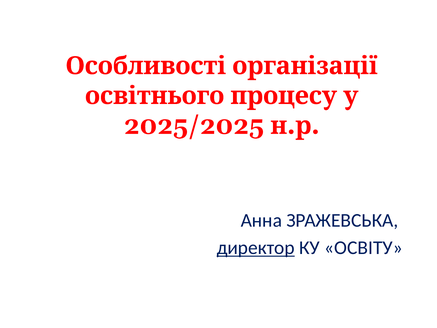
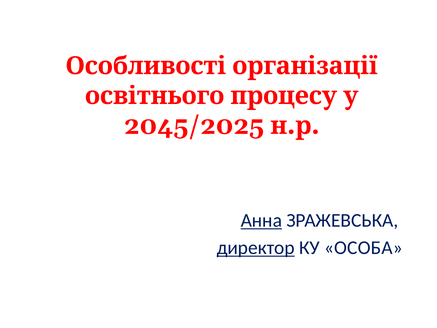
2025/2025: 2025/2025 -> 2045/2025 (194, 126)
Анна underline: none -> present (261, 220)
ОСВІТУ: ОСВІТУ -> ОСОБА (363, 248)
